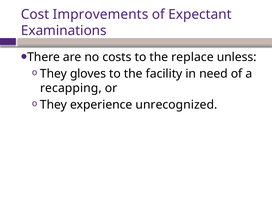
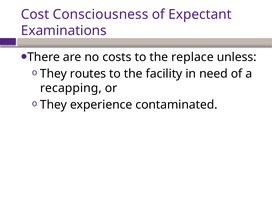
Improvements: Improvements -> Consciousness (101, 14)
gloves: gloves -> routes (88, 74)
unrecognized: unrecognized -> contaminated (176, 105)
